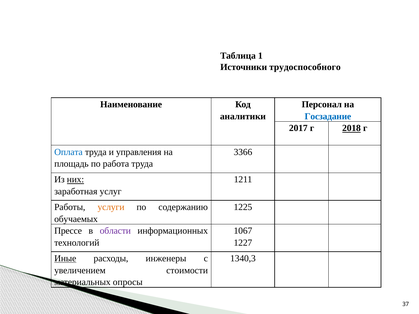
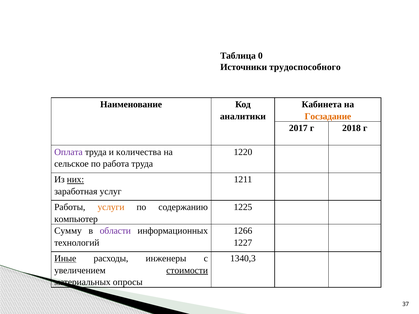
1: 1 -> 0 (260, 56)
Персонал: Персонал -> Кабинета (322, 105)
Госзадание colour: blue -> orange (328, 116)
2018 underline: present -> none (352, 128)
Оплата colour: blue -> purple (68, 152)
управления: управления -> количества (139, 152)
3366: 3366 -> 1220 (243, 152)
площадь: площадь -> сельское (71, 164)
обучаемых: обучаемых -> компьютер (76, 219)
Прессе: Прессе -> Сумму (68, 231)
1067: 1067 -> 1266 (243, 231)
стоимости underline: none -> present (187, 271)
